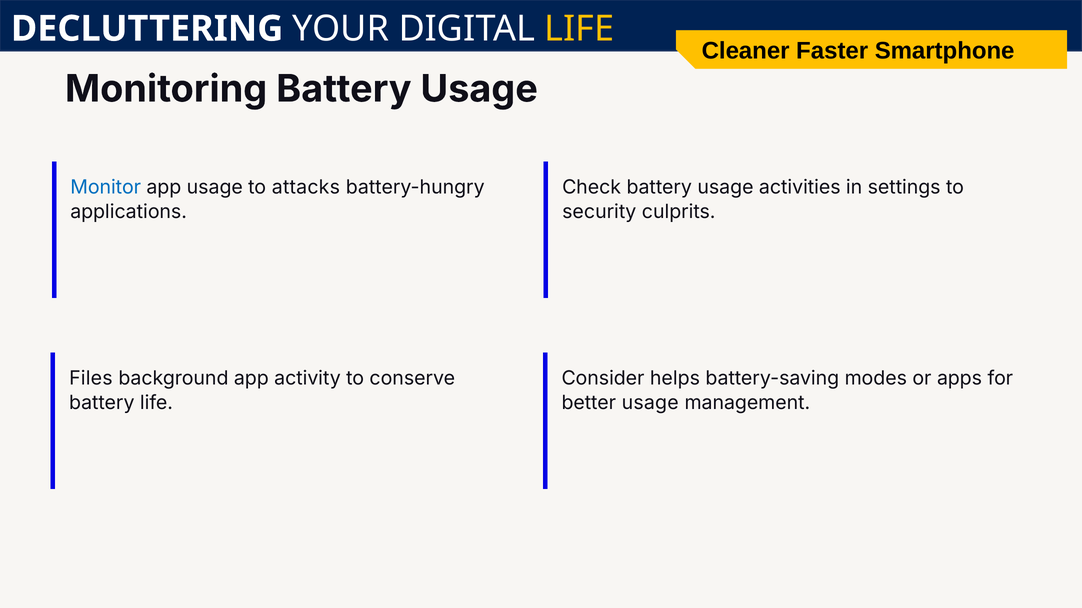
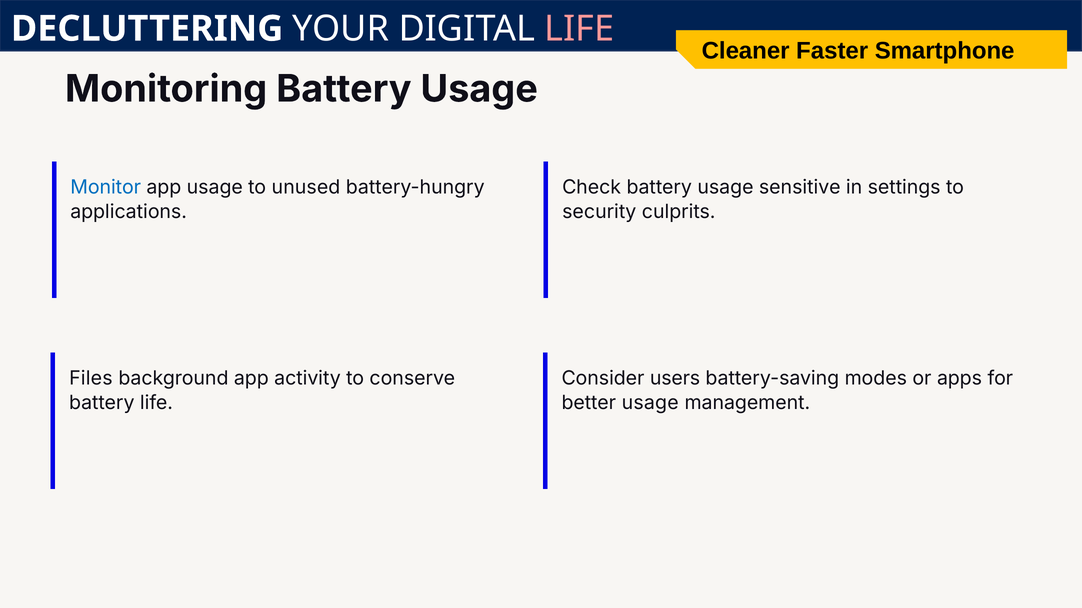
LIFE colour: yellow -> pink (579, 29)
attacks: attacks -> unused (306, 188)
activities: activities -> sensitive (800, 188)
helps: helps -> users (675, 379)
